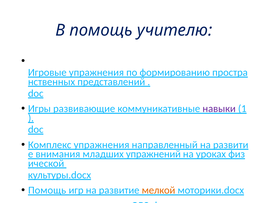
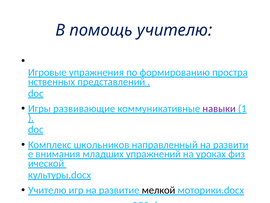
Комплекс упражнения: упражнения -> школьников (102, 145)
Помощь: Помощь -> Учителю (47, 190)
мелкой colour: orange -> black (159, 190)
